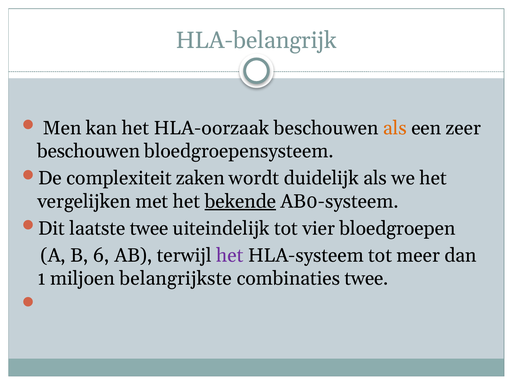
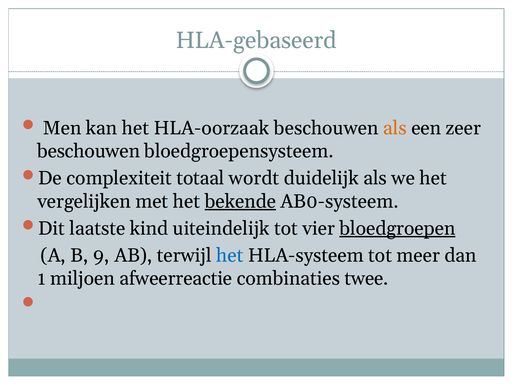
HLA-belangrijk: HLA-belangrijk -> HLA-gebaseerd (256, 40)
zaken: zaken -> totaal (200, 178)
laatste twee: twee -> kind (149, 228)
bloedgroepen underline: none -> present (397, 228)
6: 6 -> 9 (101, 255)
het colour: purple -> blue (230, 255)
belangrijkste: belangrijkste -> afweerreactie (176, 278)
